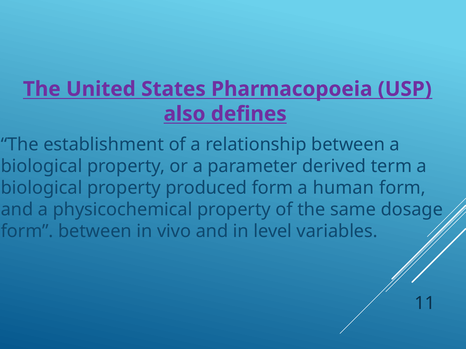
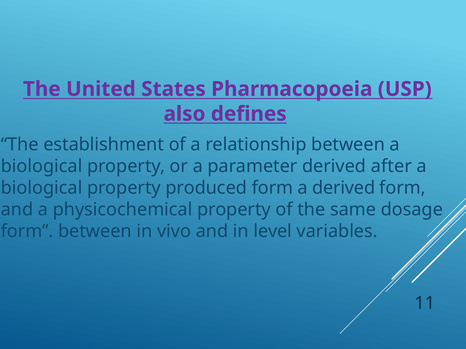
term: term -> after (391, 166)
a human: human -> derived (344, 188)
